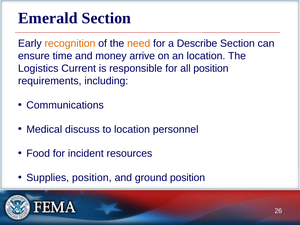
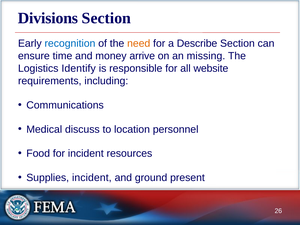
Emerald: Emerald -> Divisions (48, 18)
recognition colour: orange -> blue (70, 44)
an location: location -> missing (206, 56)
Current: Current -> Identify (79, 69)
all position: position -> website (211, 69)
Supplies position: position -> incident (92, 178)
ground position: position -> present (187, 178)
